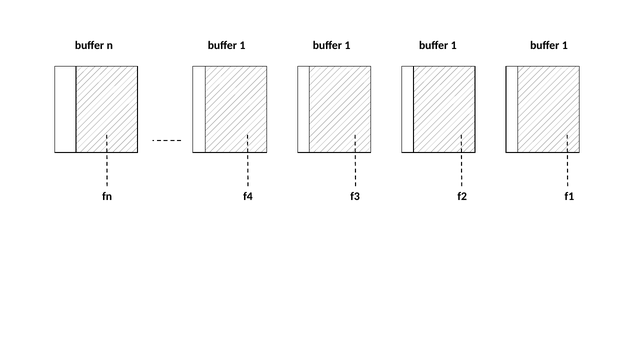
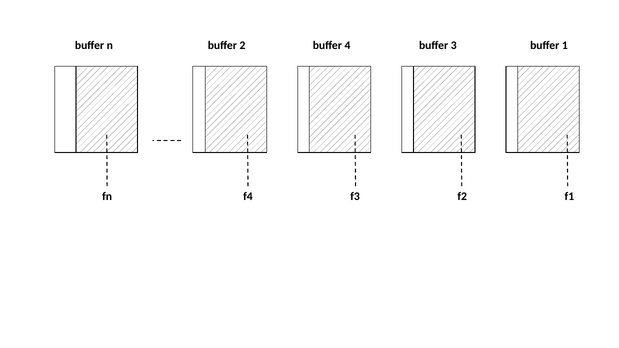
1: 1 -> 2 (242, 46)
1: 1 -> 4 (348, 46)
1: 1 -> 3 (454, 46)
